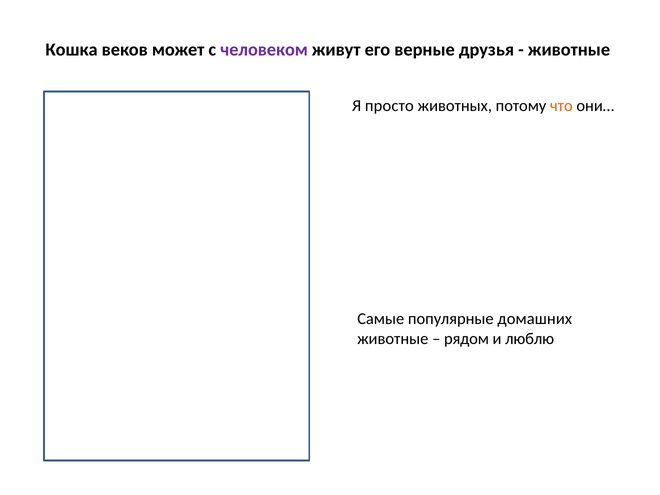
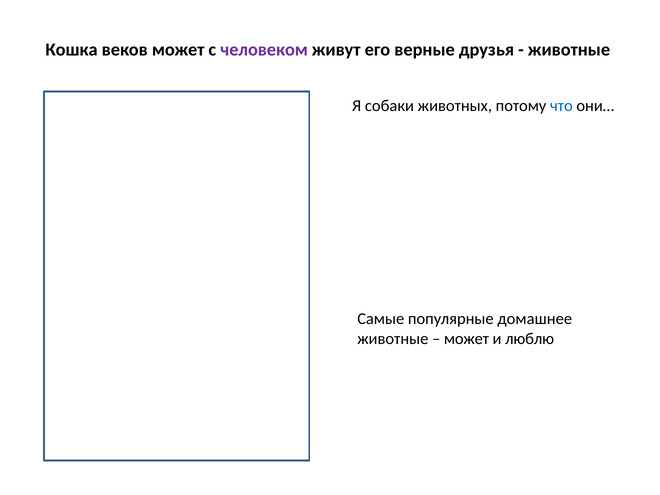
просто: просто -> собаки (389, 106)
что colour: orange -> blue (561, 106)
домашних: домашних -> домашнее (535, 319)
рядом: рядом -> может (466, 339)
